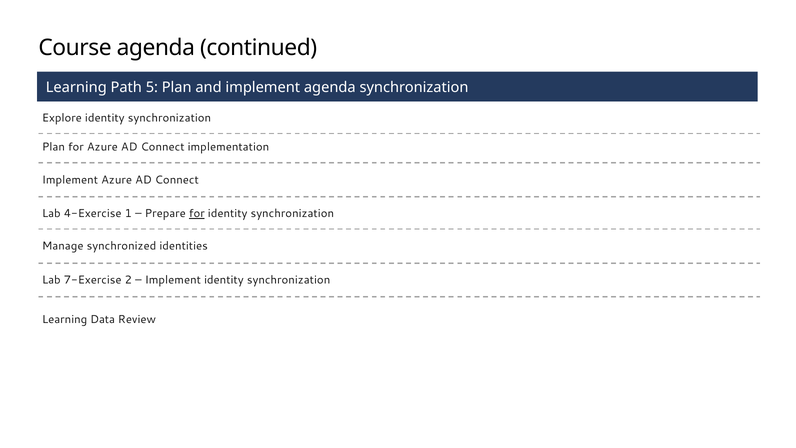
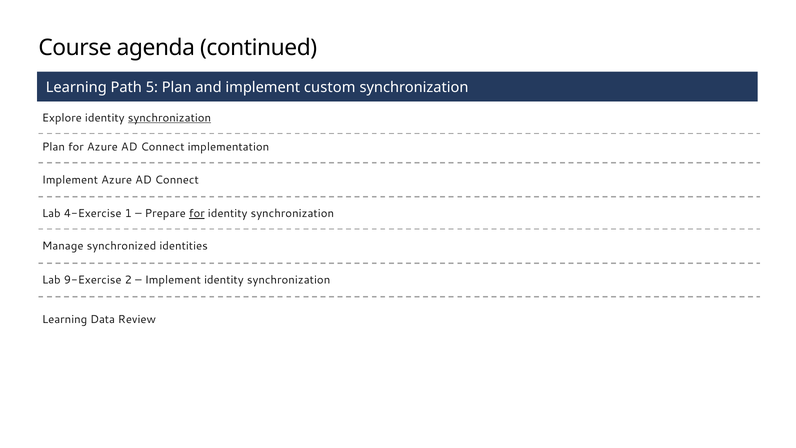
implement agenda: agenda -> custom (330, 87)
synchronization underline: none -> present (169, 118)
7-Exercise: 7-Exercise -> 9-Exercise (93, 280)
